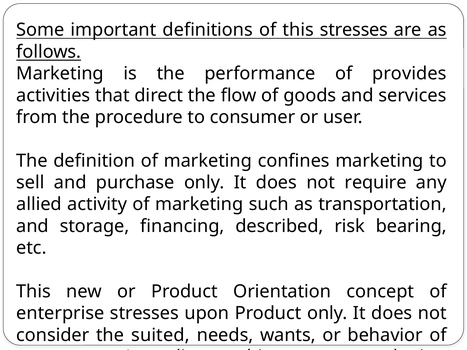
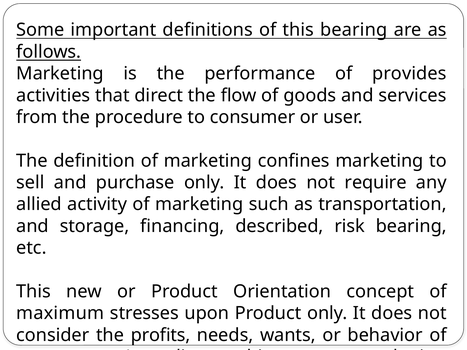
this stresses: stresses -> bearing (354, 30)
enterprise: enterprise -> maximum (60, 313)
suited: suited -> profits (161, 335)
